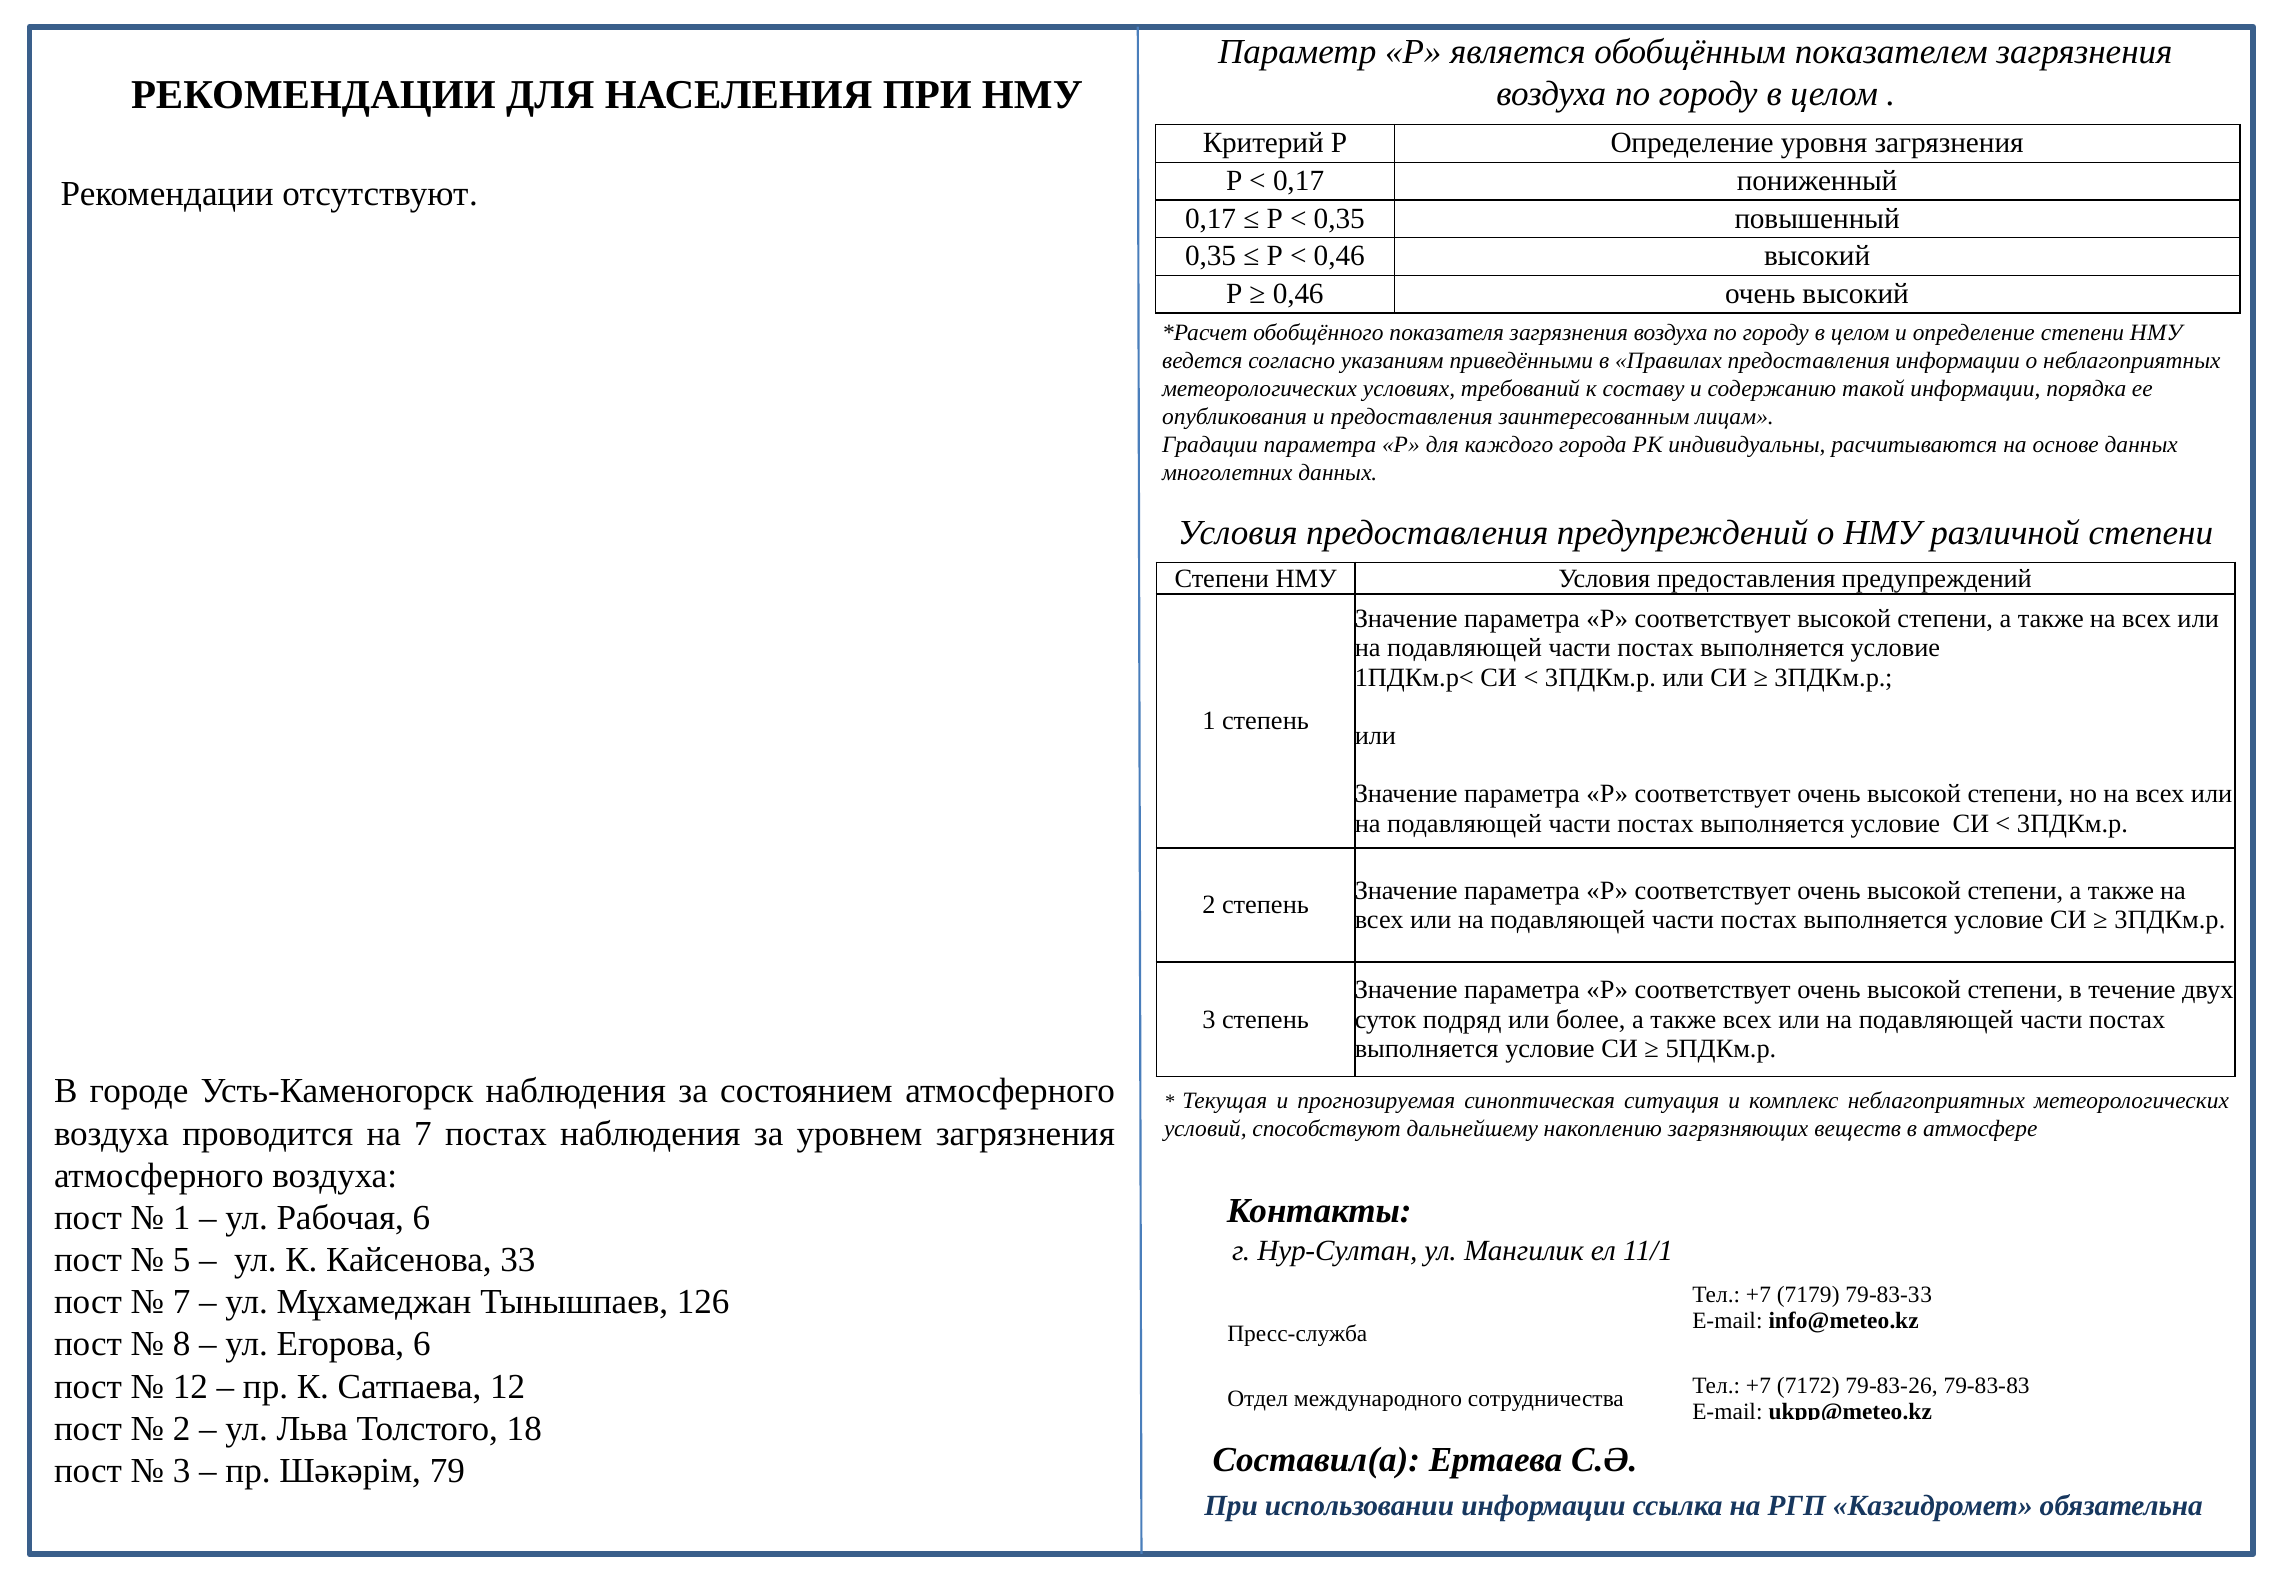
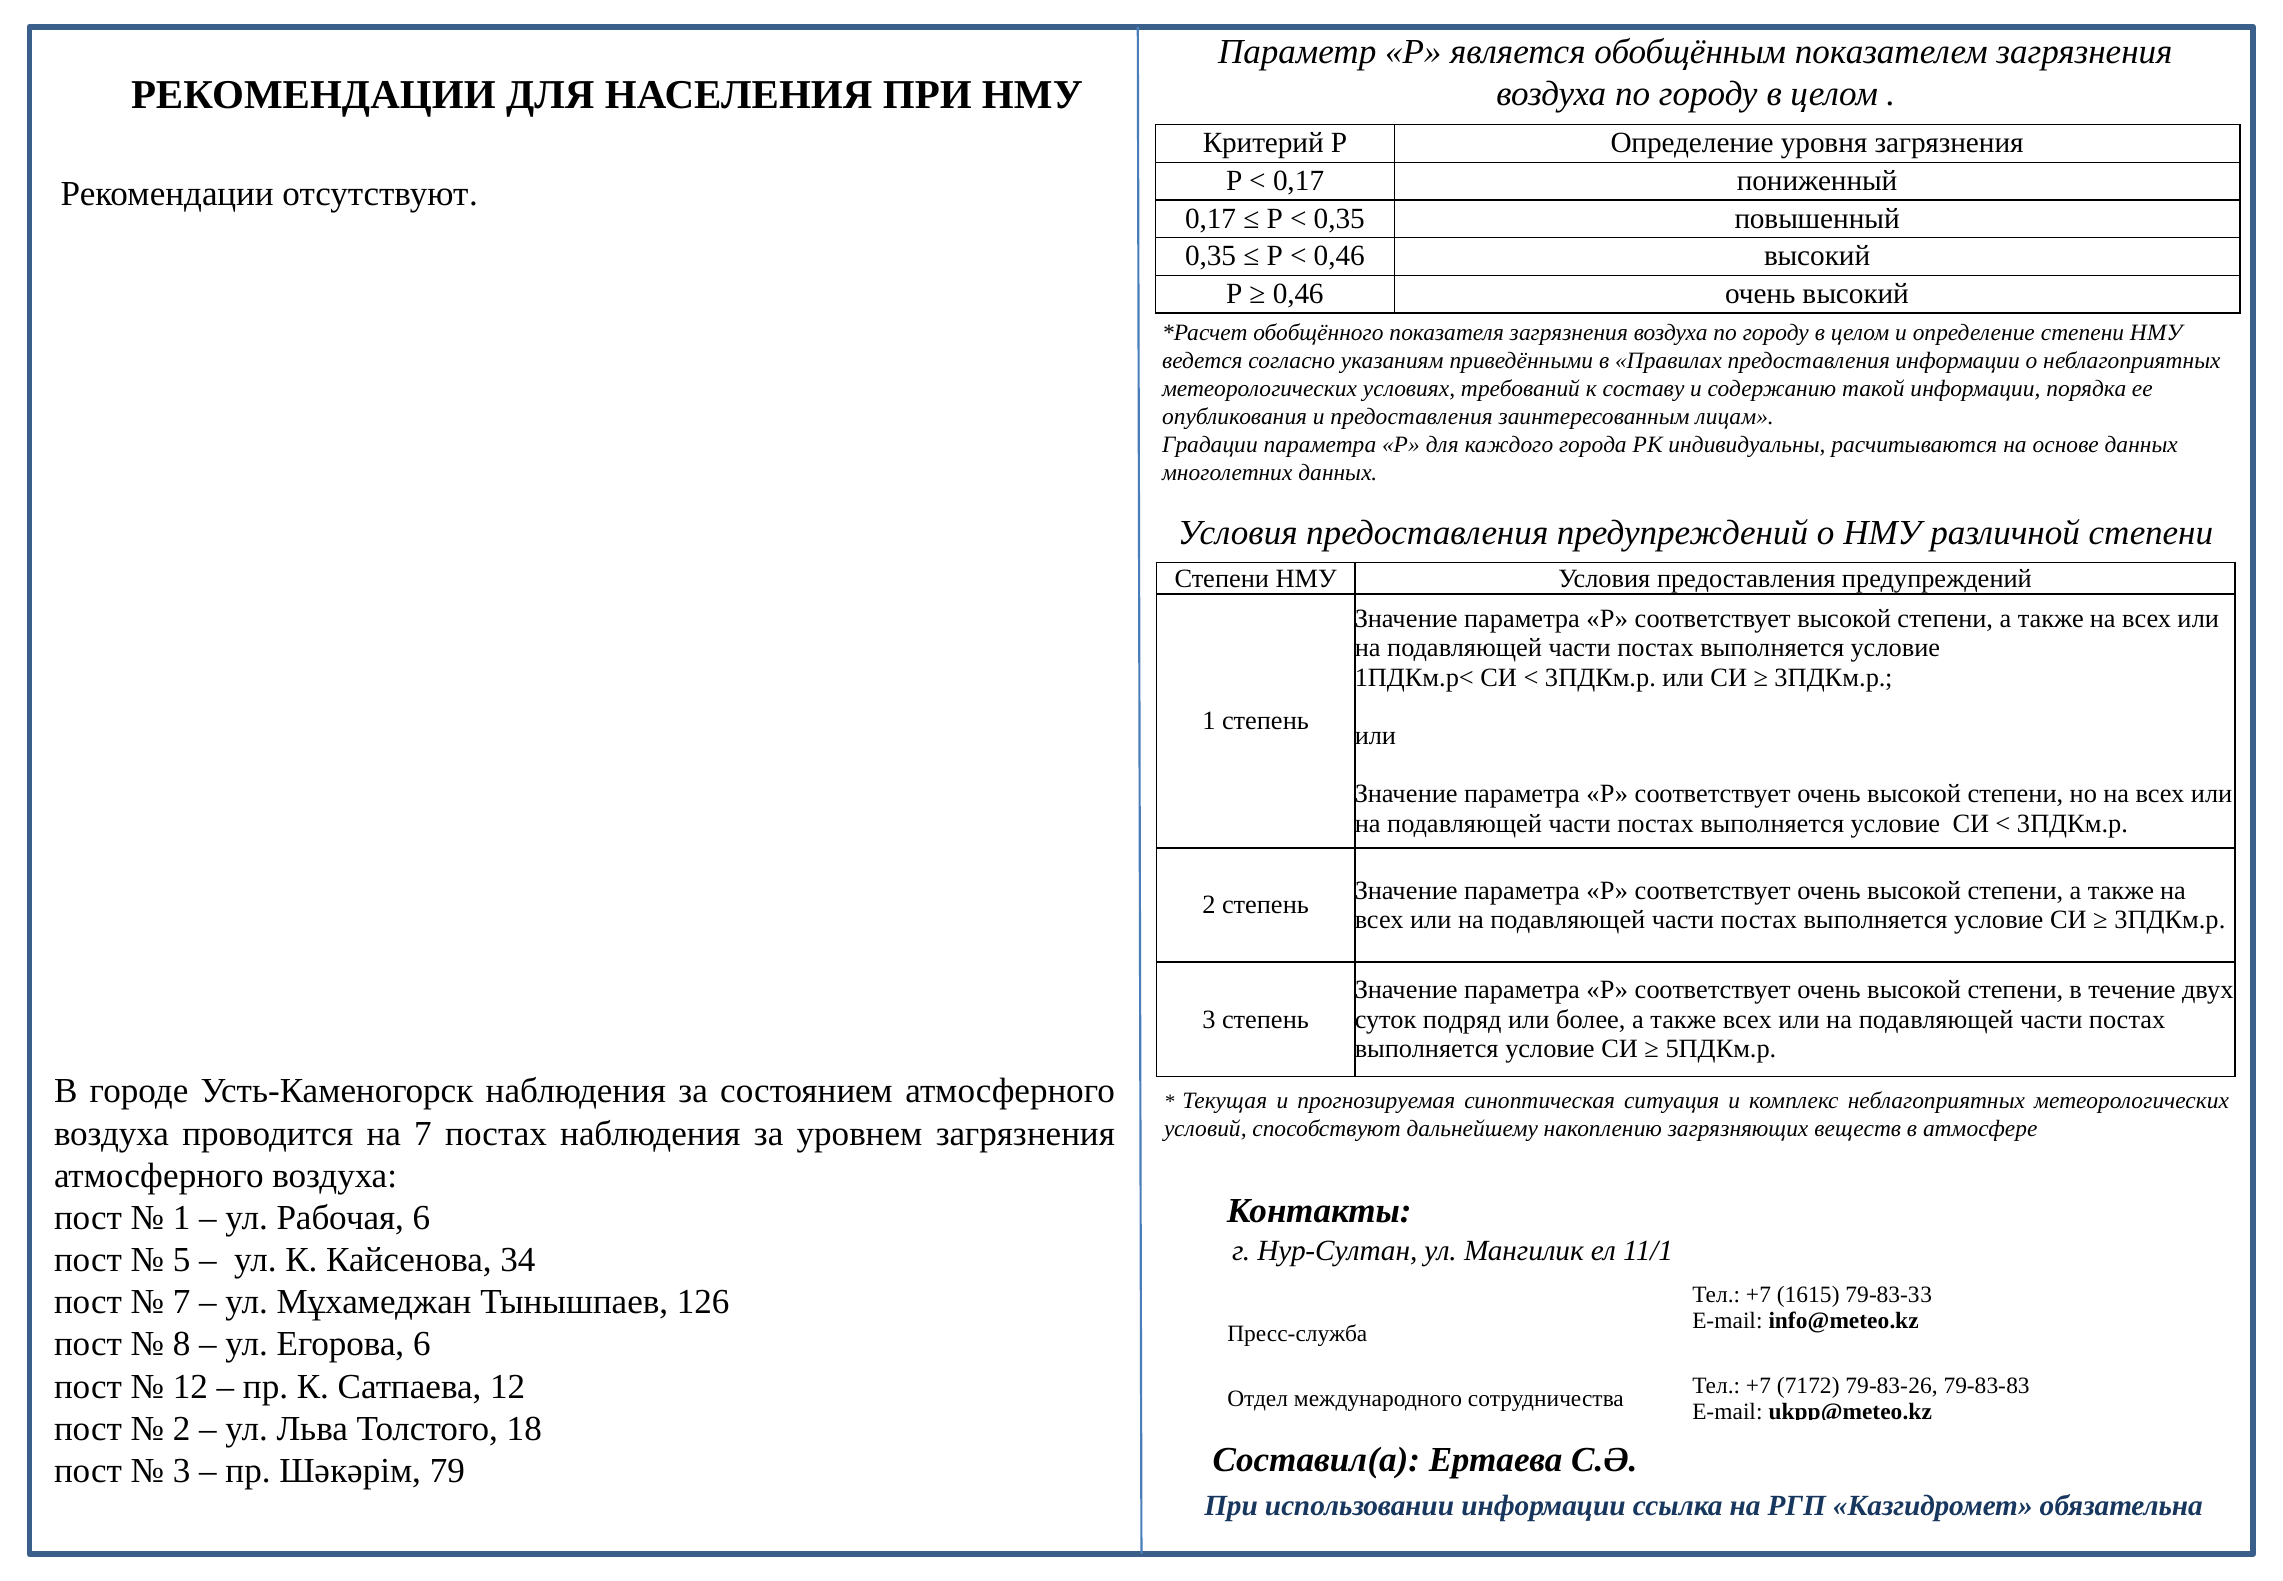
33: 33 -> 34 (518, 1260)
7179: 7179 -> 1615 (1808, 1294)
